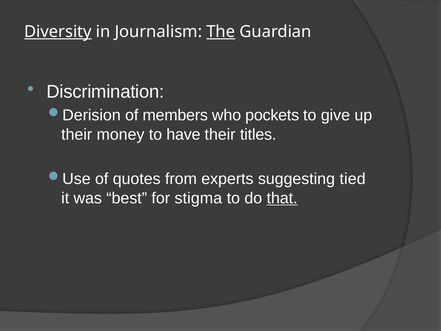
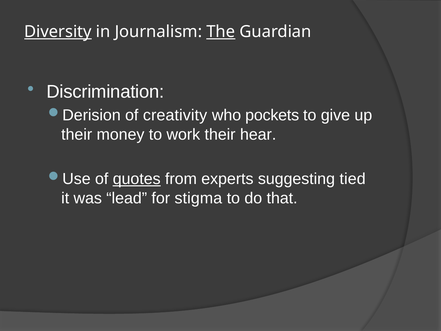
members: members -> creativity (175, 115)
have: have -> work (183, 134)
titles: titles -> hear (258, 134)
quotes underline: none -> present (137, 179)
best: best -> lead (127, 198)
that underline: present -> none (282, 198)
